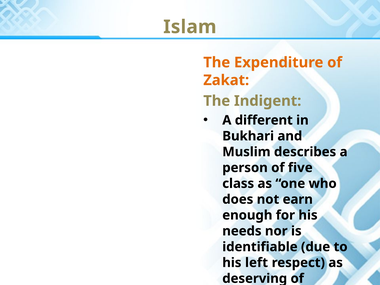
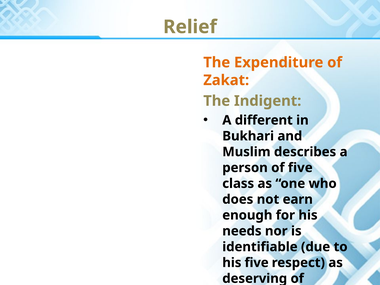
Islam: Islam -> Relief (190, 27)
his left: left -> five (257, 263)
